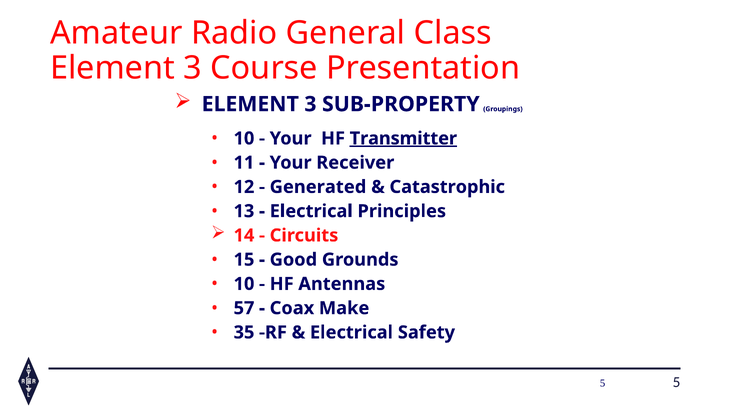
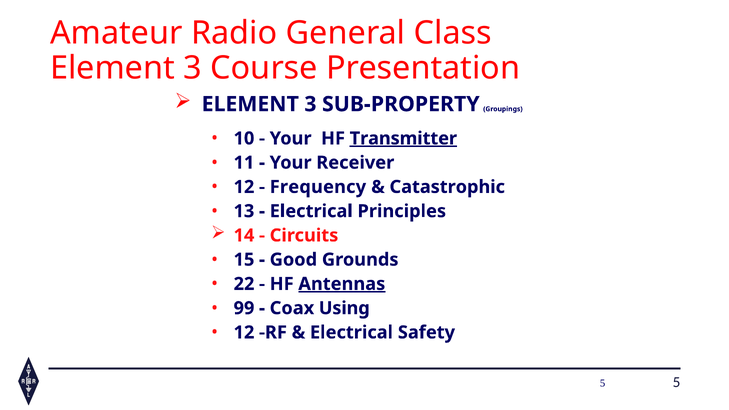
Generated: Generated -> Frequency (318, 187)
10: 10 -> 22 (244, 284)
Antennas underline: none -> present (342, 284)
57: 57 -> 99 (244, 308)
Make: Make -> Using (344, 308)
35: 35 -> 12 (244, 332)
